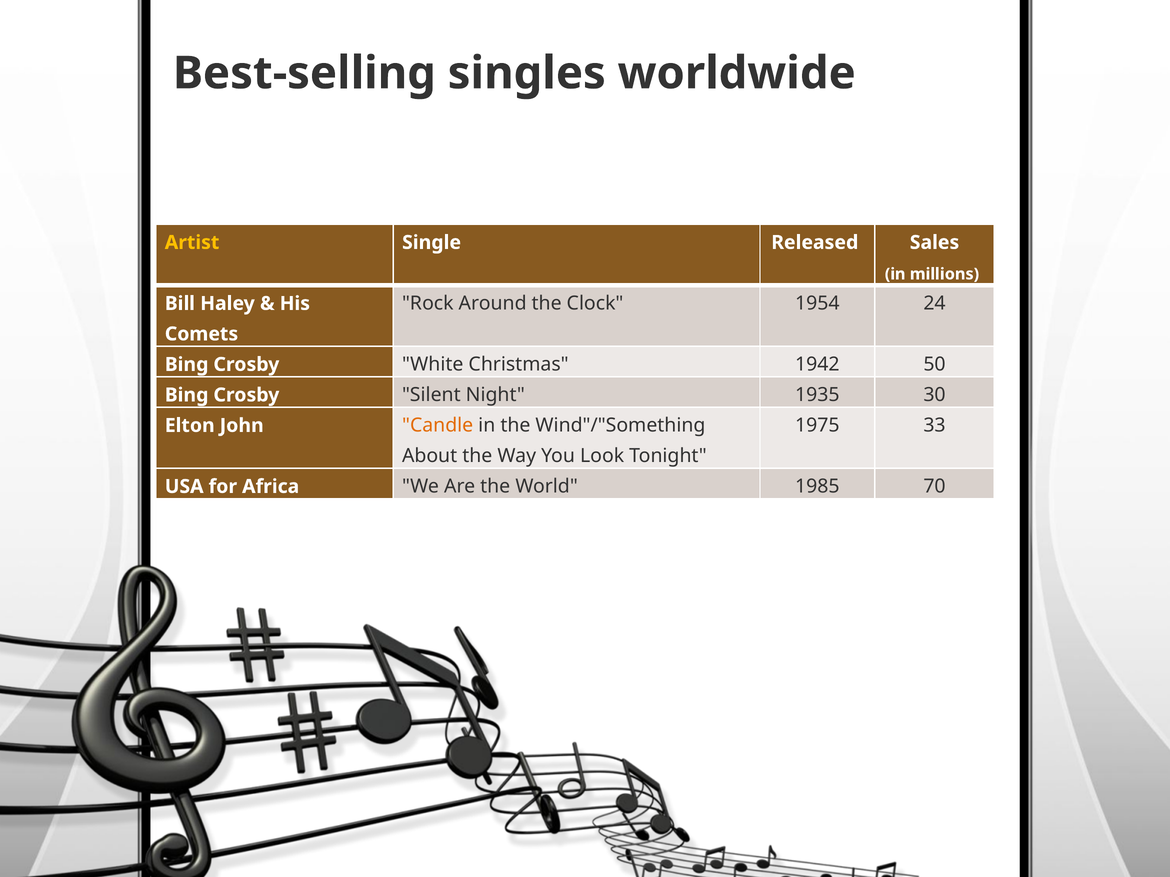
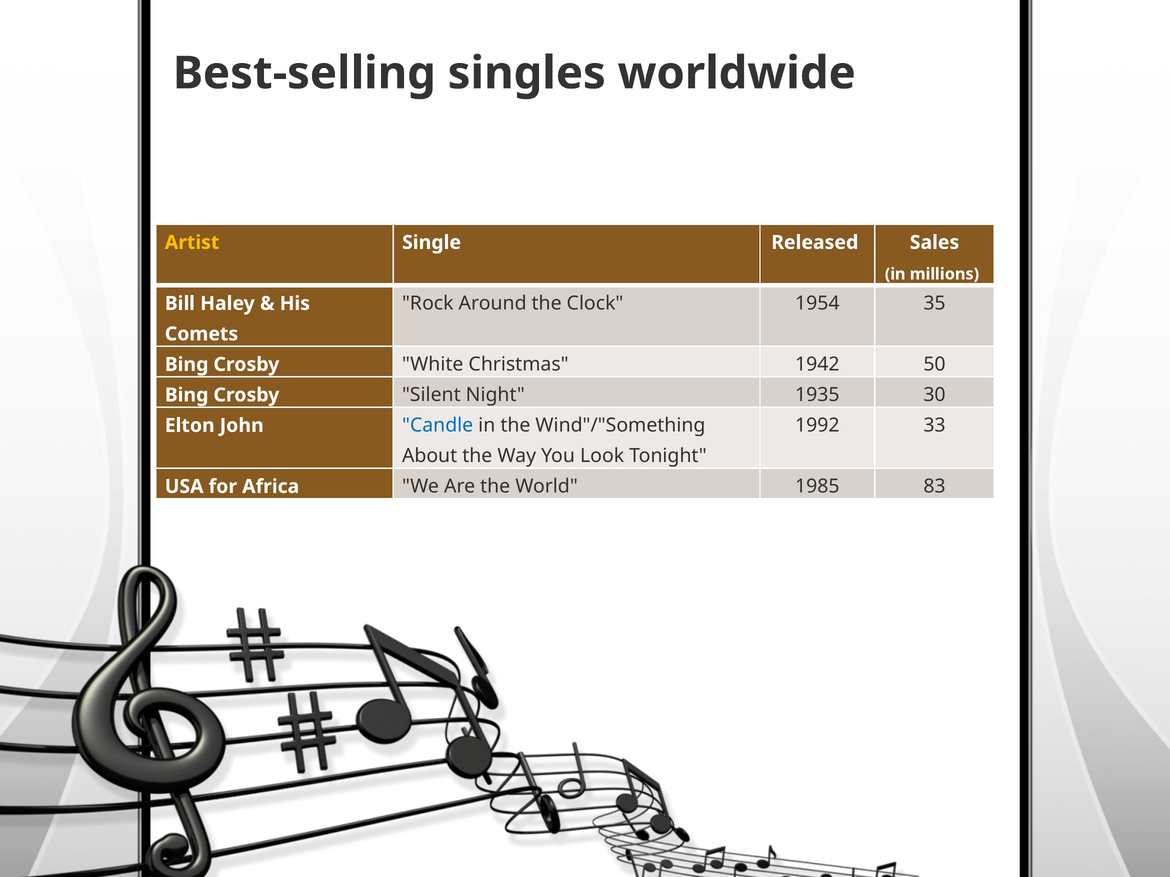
24: 24 -> 35 (935, 304)
1975: 1975 -> 1992 (817, 426)
Candle colour: orange -> blue (438, 426)
70: 70 -> 83 (935, 487)
